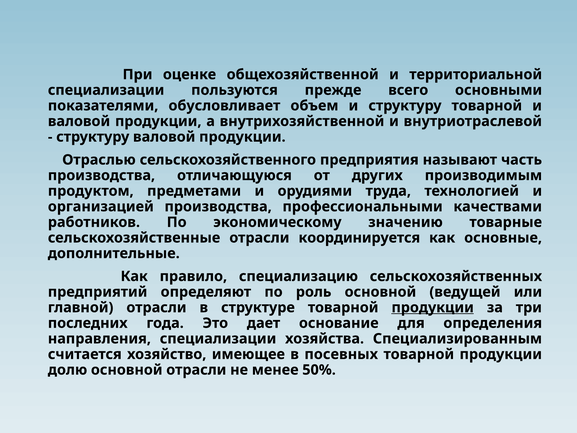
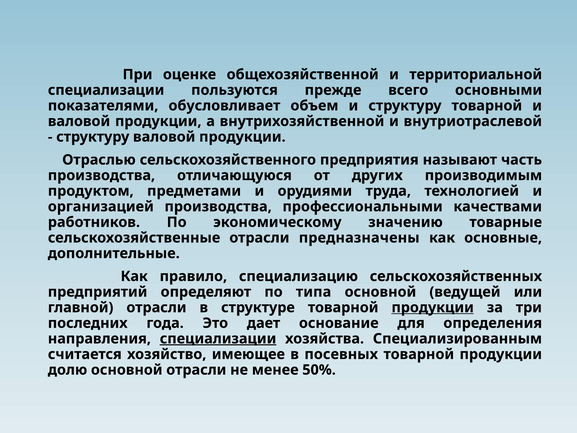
координируется: координируется -> предназначены (359, 238)
роль: роль -> типа (314, 292)
специализации underline: none -> present (218, 338)
